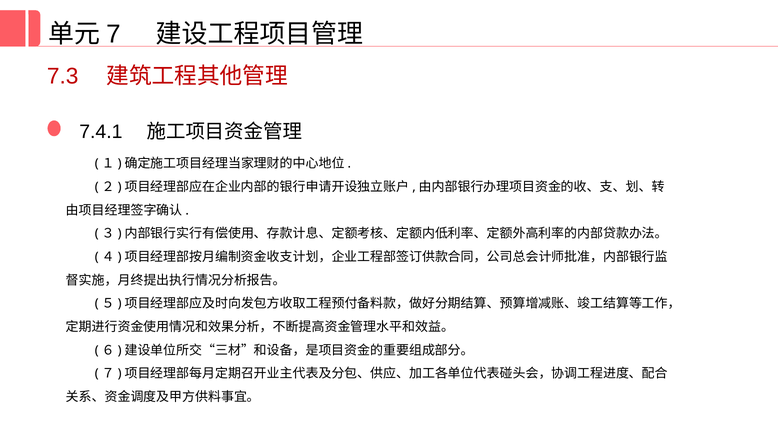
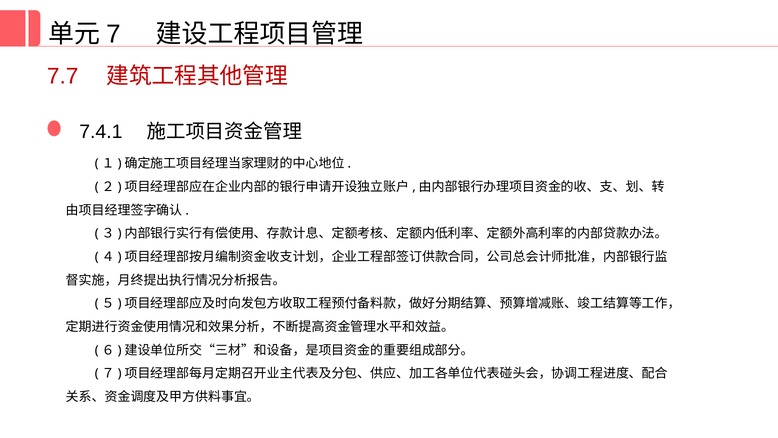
7.3: 7.3 -> 7.7 (63, 76)
